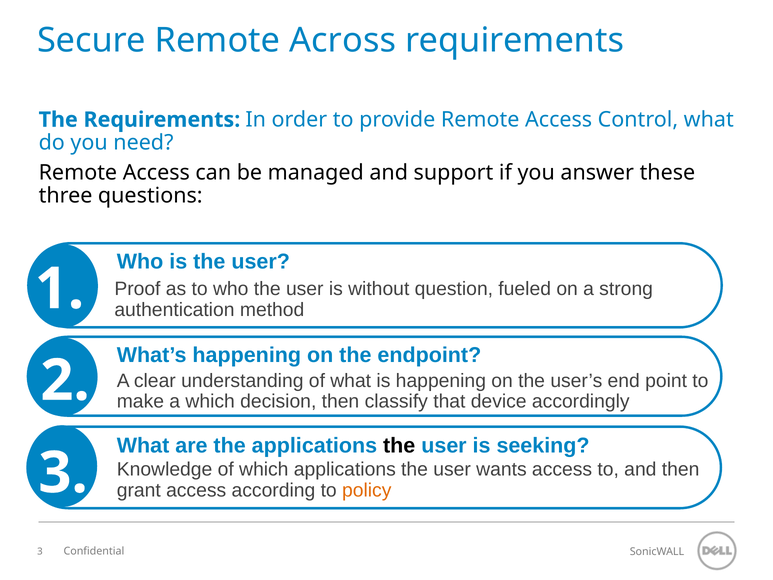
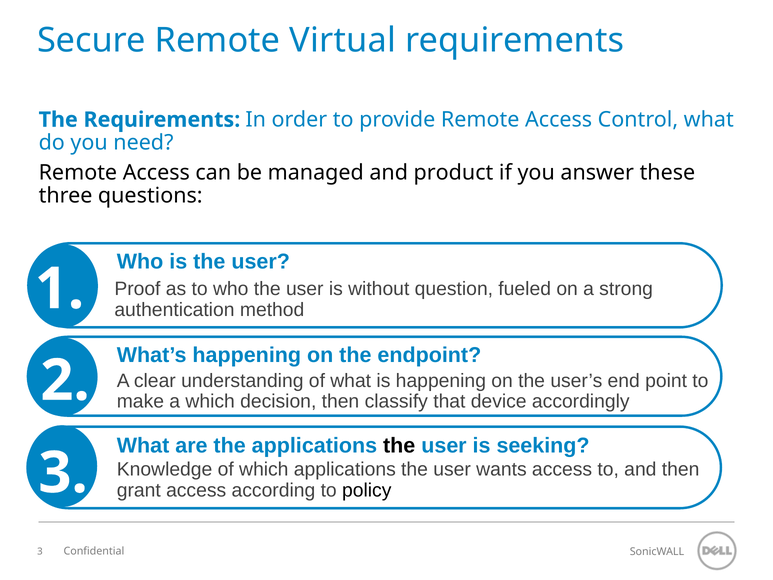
Across: Across -> Virtual (343, 41)
support: support -> product (453, 172)
policy colour: orange -> black (367, 490)
